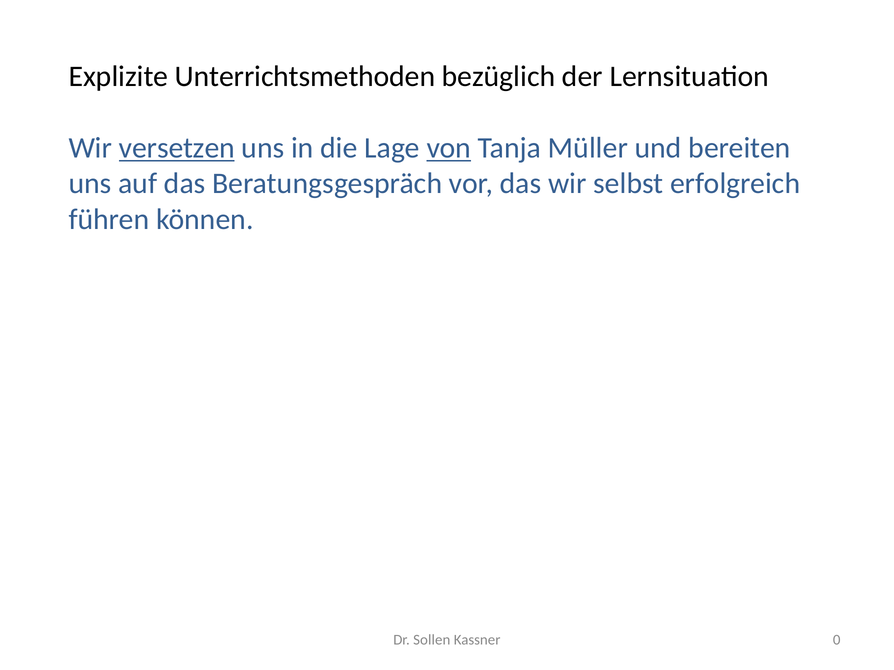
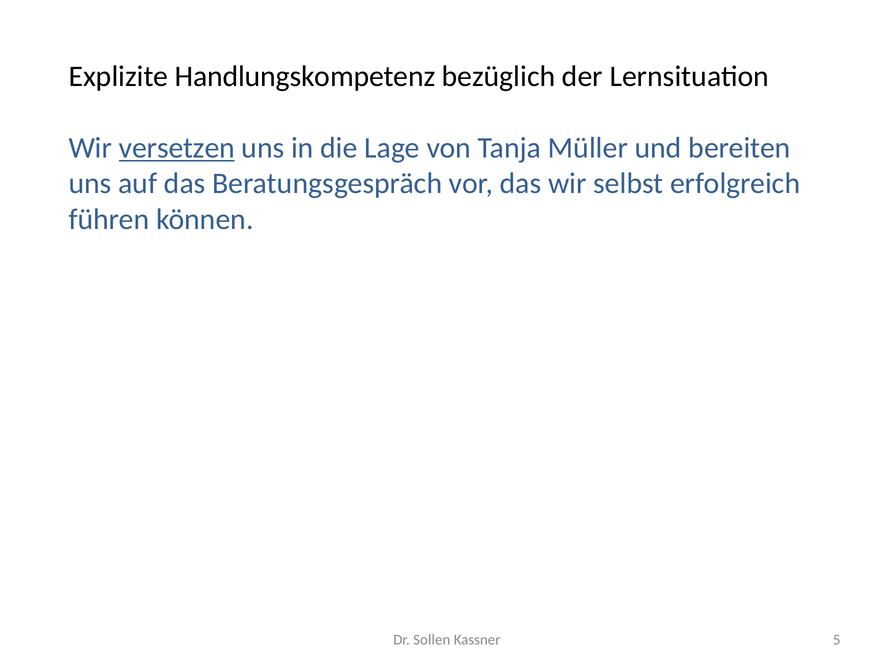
Unterrichtsmethoden: Unterrichtsmethoden -> Handlungskompetenz (305, 77)
von underline: present -> none (449, 148)
0: 0 -> 5 (837, 640)
